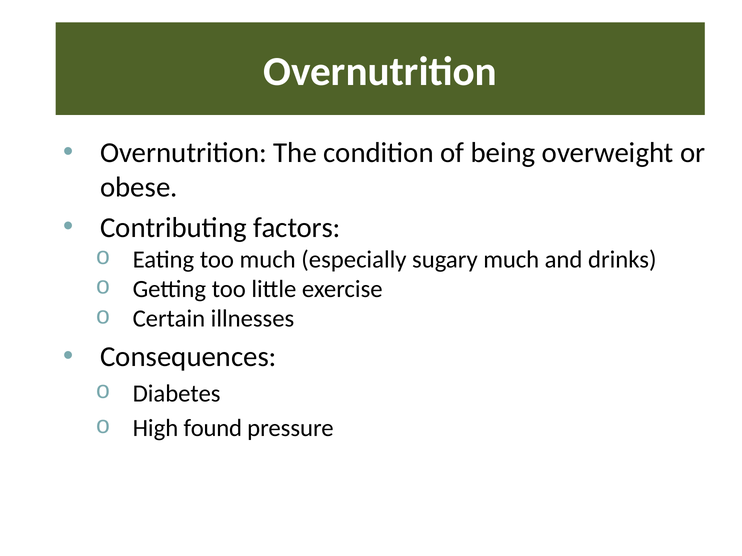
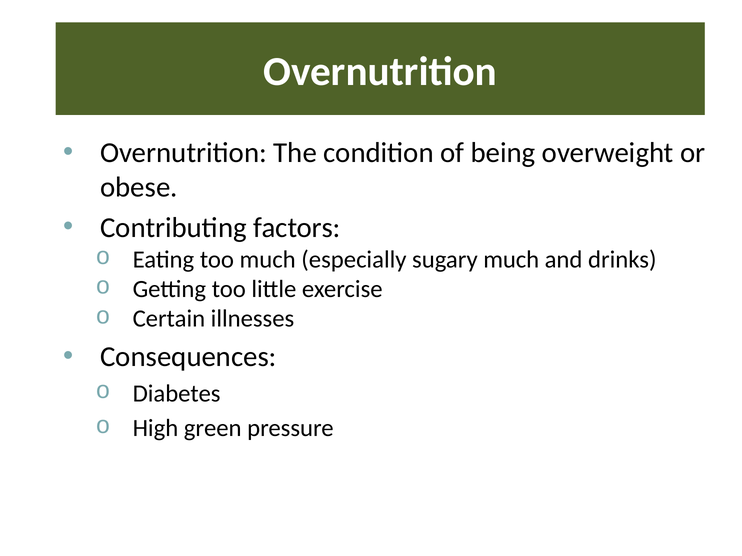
found: found -> green (213, 429)
